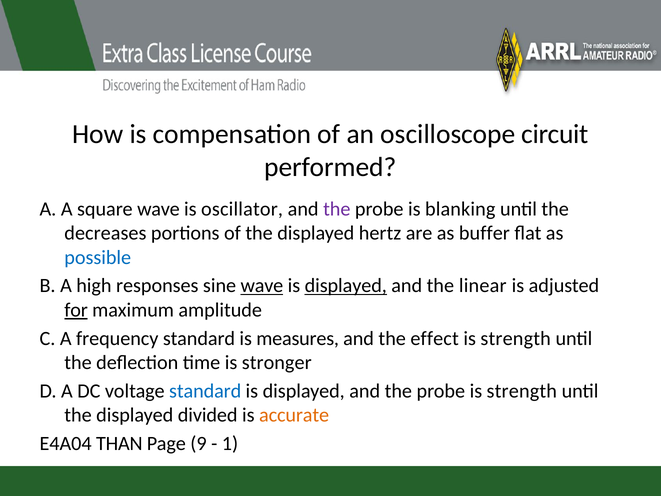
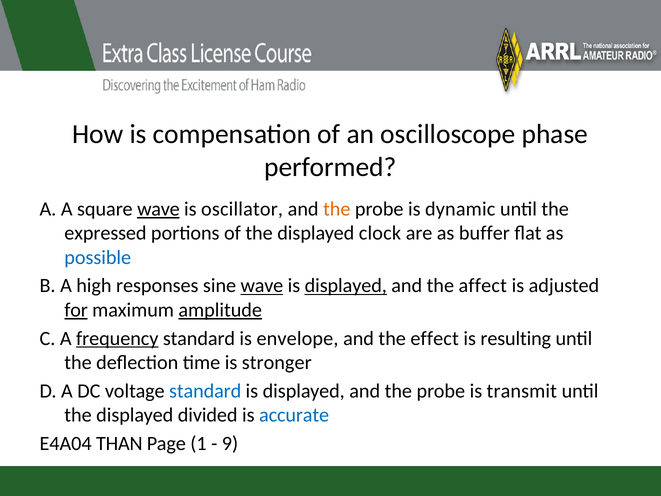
circuit: circuit -> phase (555, 134)
wave underline: none -> present (158, 209)
the colour: purple -> orange (337, 209)
blanking: blanking -> dynamic (460, 209)
decreases: decreases -> expressed (105, 233)
hertz: hertz -> clock (380, 233)
linear: linear -> affect (483, 286)
amplitude underline: none -> present (220, 310)
frequency underline: none -> present (117, 338)
measures: measures -> envelope (297, 338)
strength: strength -> resulting (516, 338)
probe is strength: strength -> transmit (522, 391)
accurate colour: orange -> blue (294, 415)
9: 9 -> 1 (198, 443)
1: 1 -> 9 (230, 443)
